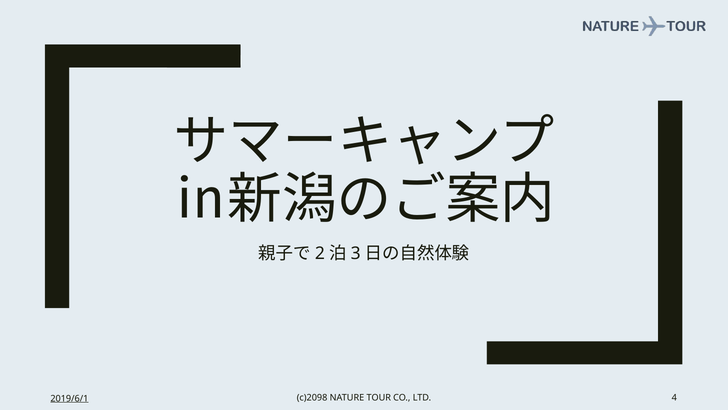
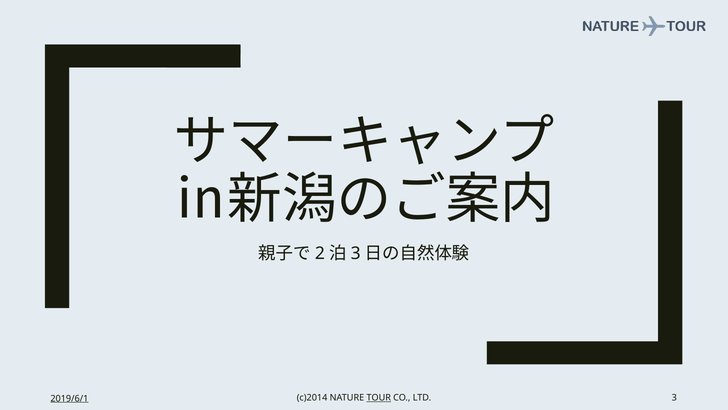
c)2098: c)2098 -> c)2014 (312, 397)
TOUR underline: none -> present (379, 397)
LTD 4: 4 -> 3 (674, 397)
